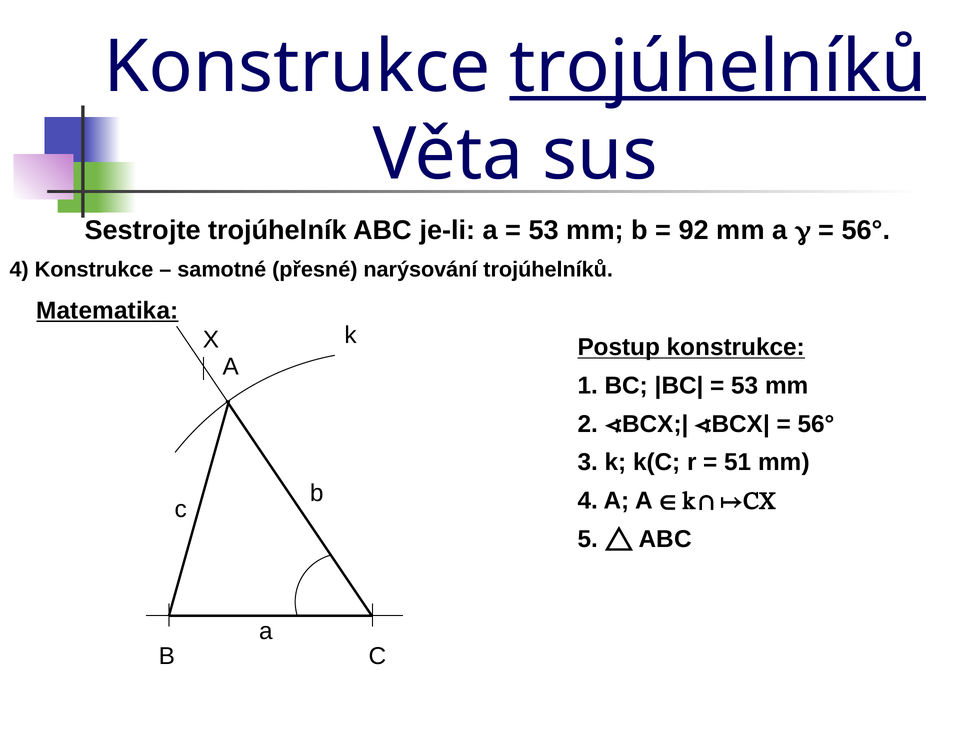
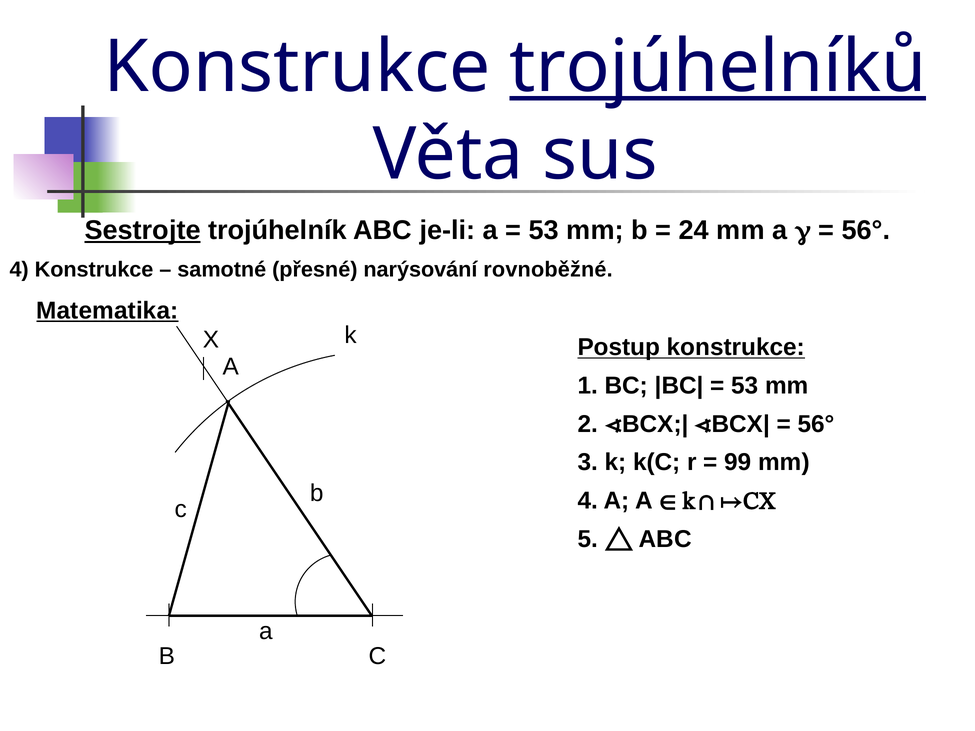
Sestrojte underline: none -> present (143, 230)
92: 92 -> 24 (694, 230)
narýsování trojúhelníků: trojúhelníků -> rovnoběžné (548, 269)
51: 51 -> 99 (738, 463)
